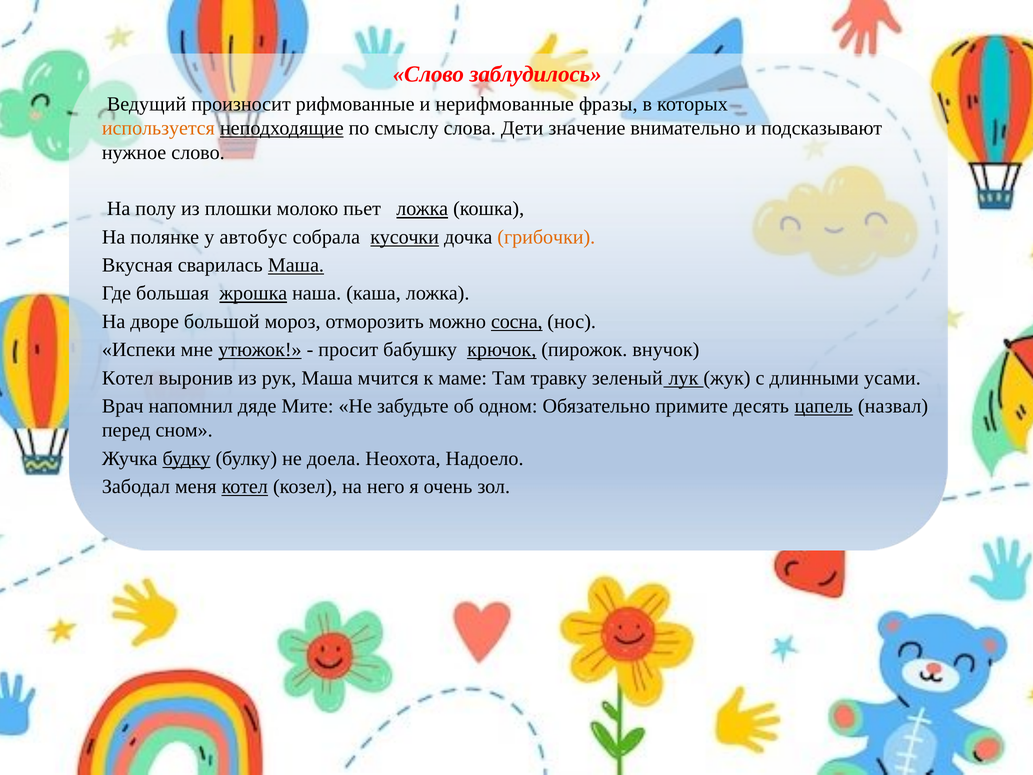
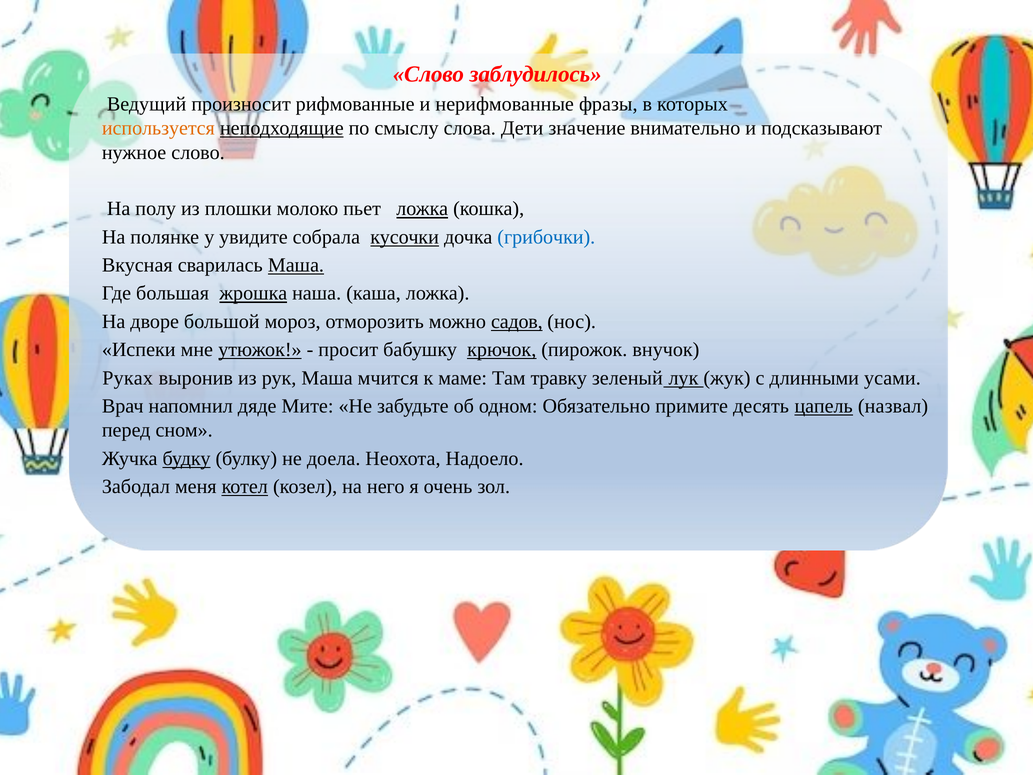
автобус: автобус -> увидите (254, 237)
грибочки colour: orange -> blue (546, 237)
сосна: сосна -> садов (517, 321)
Котел: Котел -> Руках (128, 378)
